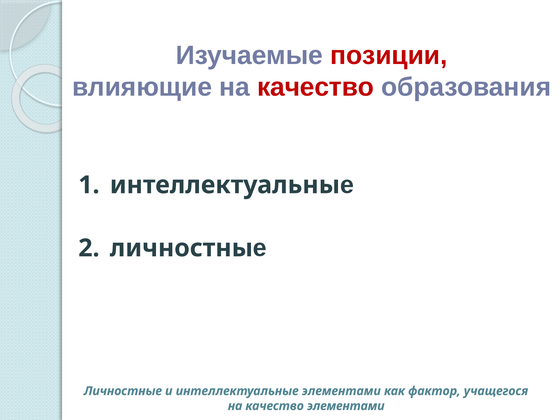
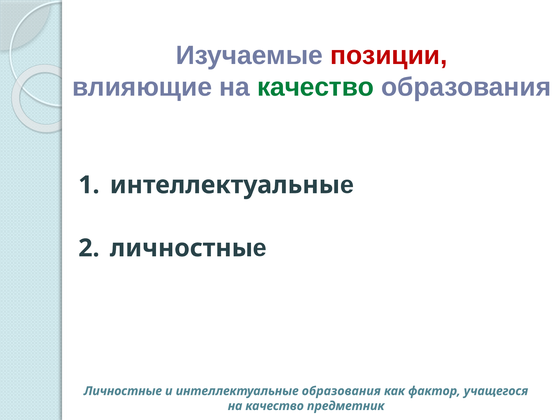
качество colour: red -> green (316, 87)
интеллектуальные элементами: элементами -> образования (341, 391)
качество элементами: элементами -> предметник (346, 406)
